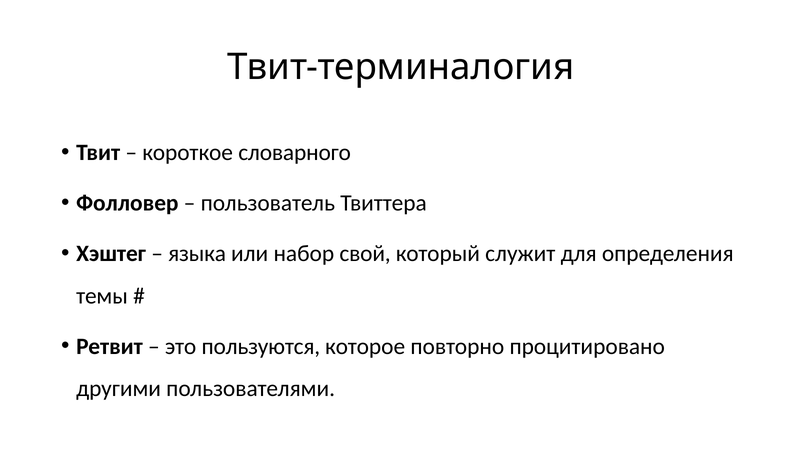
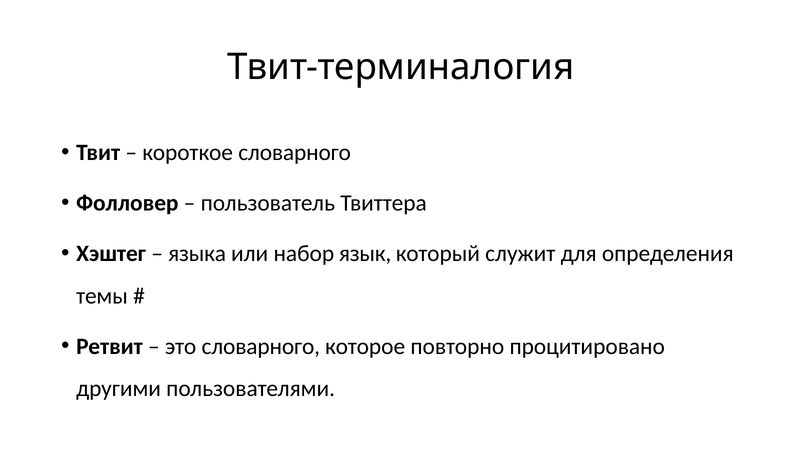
свой: свой -> язык (365, 254)
это пользуются: пользуются -> словарного (261, 346)
